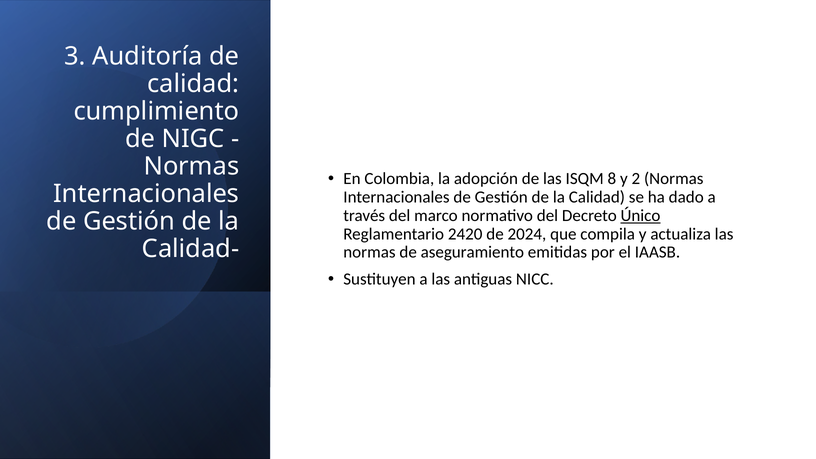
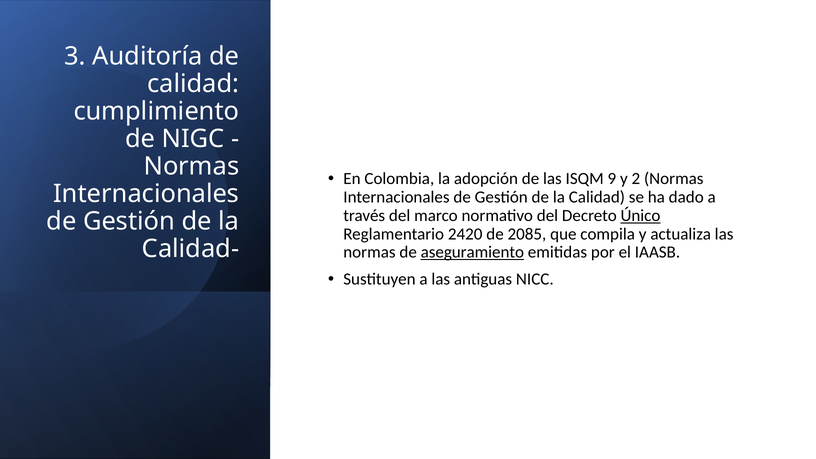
8: 8 -> 9 (612, 179)
2024: 2024 -> 2085 (527, 234)
aseguramiento underline: none -> present (472, 252)
